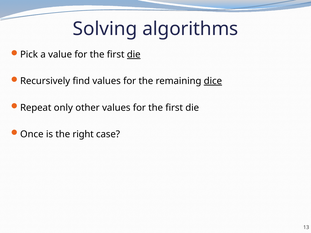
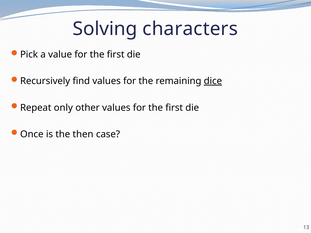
algorithms: algorithms -> characters (190, 29)
die underline: present -> none (134, 55)
right: right -> then (83, 134)
